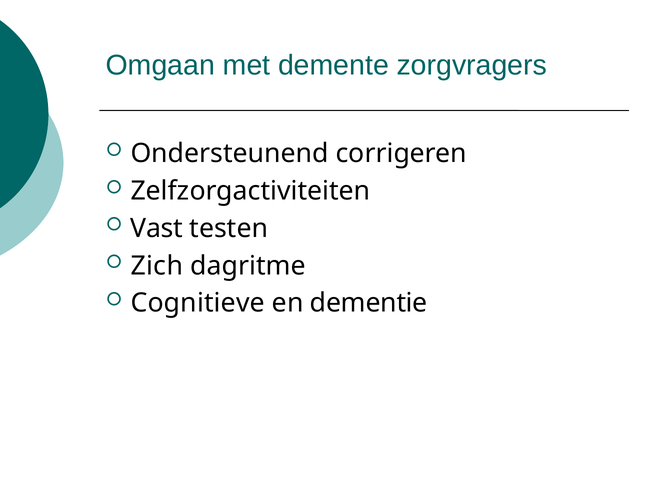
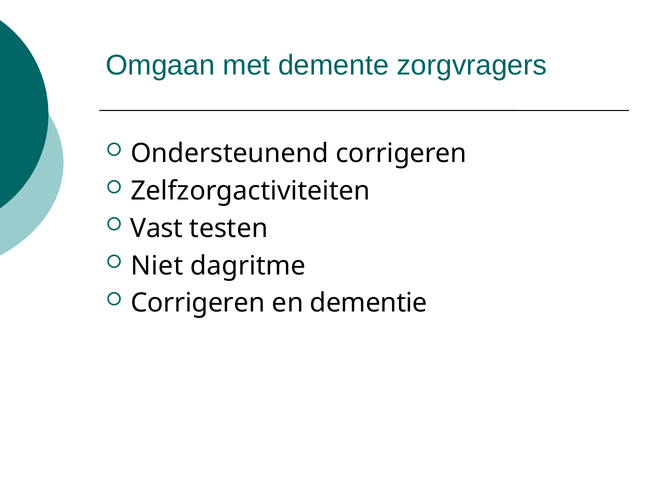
Zich: Zich -> Niet (157, 266)
Cognitieve: Cognitieve -> Corrigeren (198, 303)
